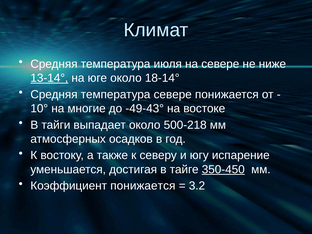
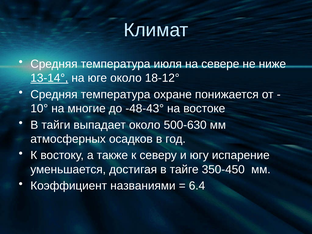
18-14°: 18-14° -> 18-12° (162, 78)
температура севере: севере -> охране (173, 94)
-49-43°: -49-43° -> -48-43° (145, 109)
500-218: 500-218 -> 500-630 (185, 125)
350-450 underline: present -> none (223, 169)
Коэффициент понижается: понижается -> названиями (143, 186)
3.2: 3.2 -> 6.4 (197, 186)
